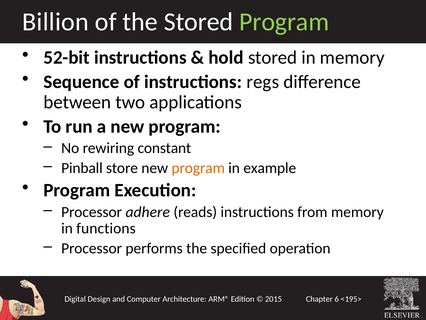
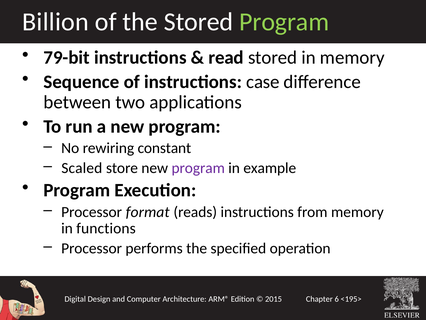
52-bit: 52-bit -> 79-bit (67, 57)
hold: hold -> read (226, 57)
regs: regs -> case (263, 82)
Pinball: Pinball -> Scaled (82, 168)
program colour: orange -> purple (198, 168)
adhere: adhere -> format (148, 212)
